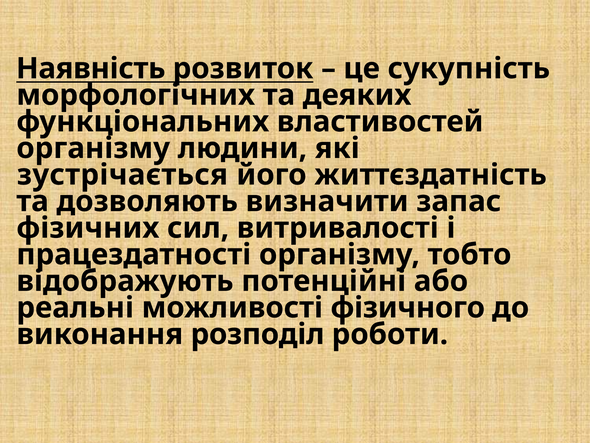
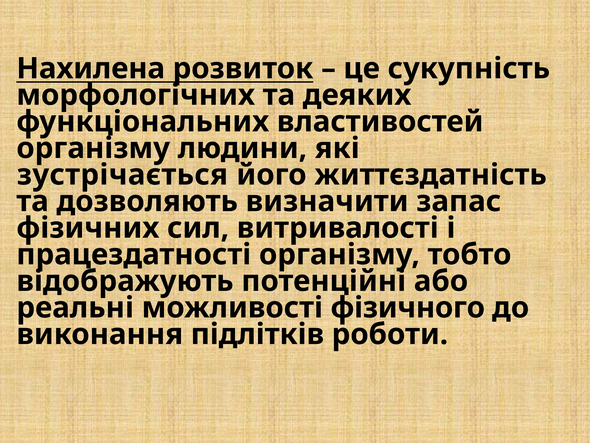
Наявність: Наявність -> Нахилена (91, 68)
розподіл: розподіл -> підлітків (257, 334)
